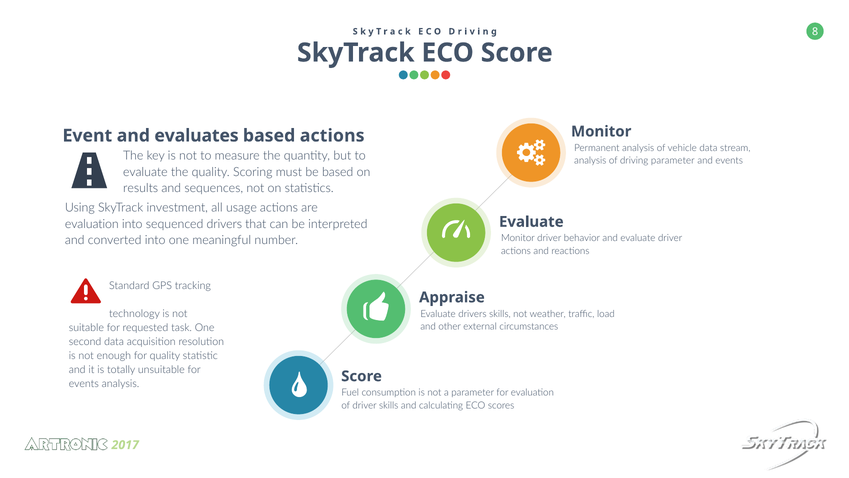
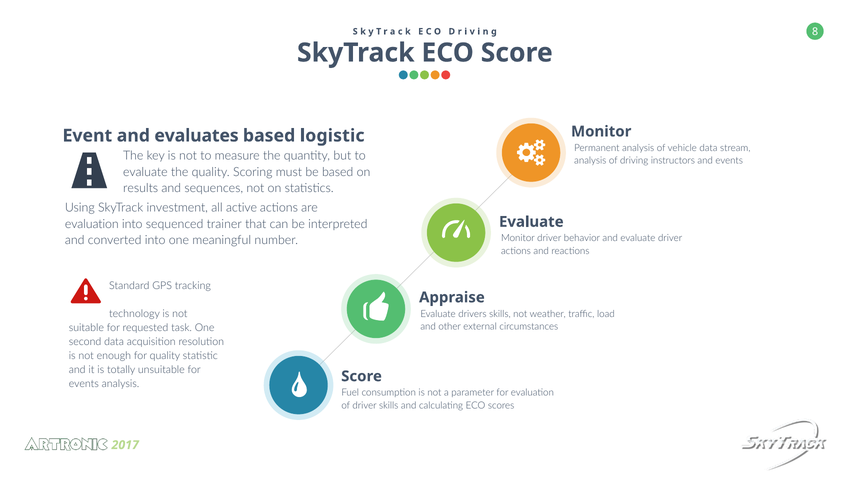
based actions: actions -> logistic (332, 136)
driving parameter: parameter -> instructors (673, 161)
usage: usage -> active (242, 207)
sequenced drivers: drivers -> trainer (224, 224)
